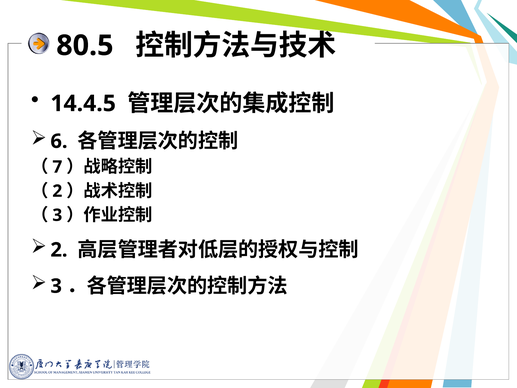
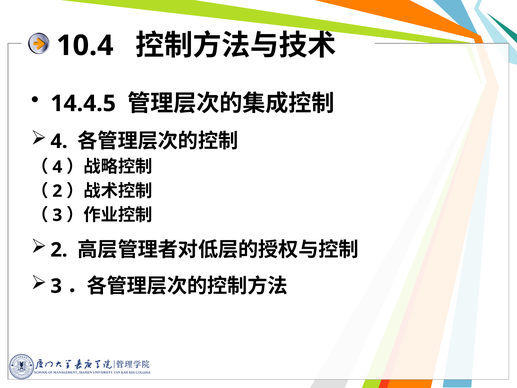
80.5: 80.5 -> 10.4 (85, 46)
6: 6 -> 4 (59, 141)
7: 7 -> 4 (57, 167)
